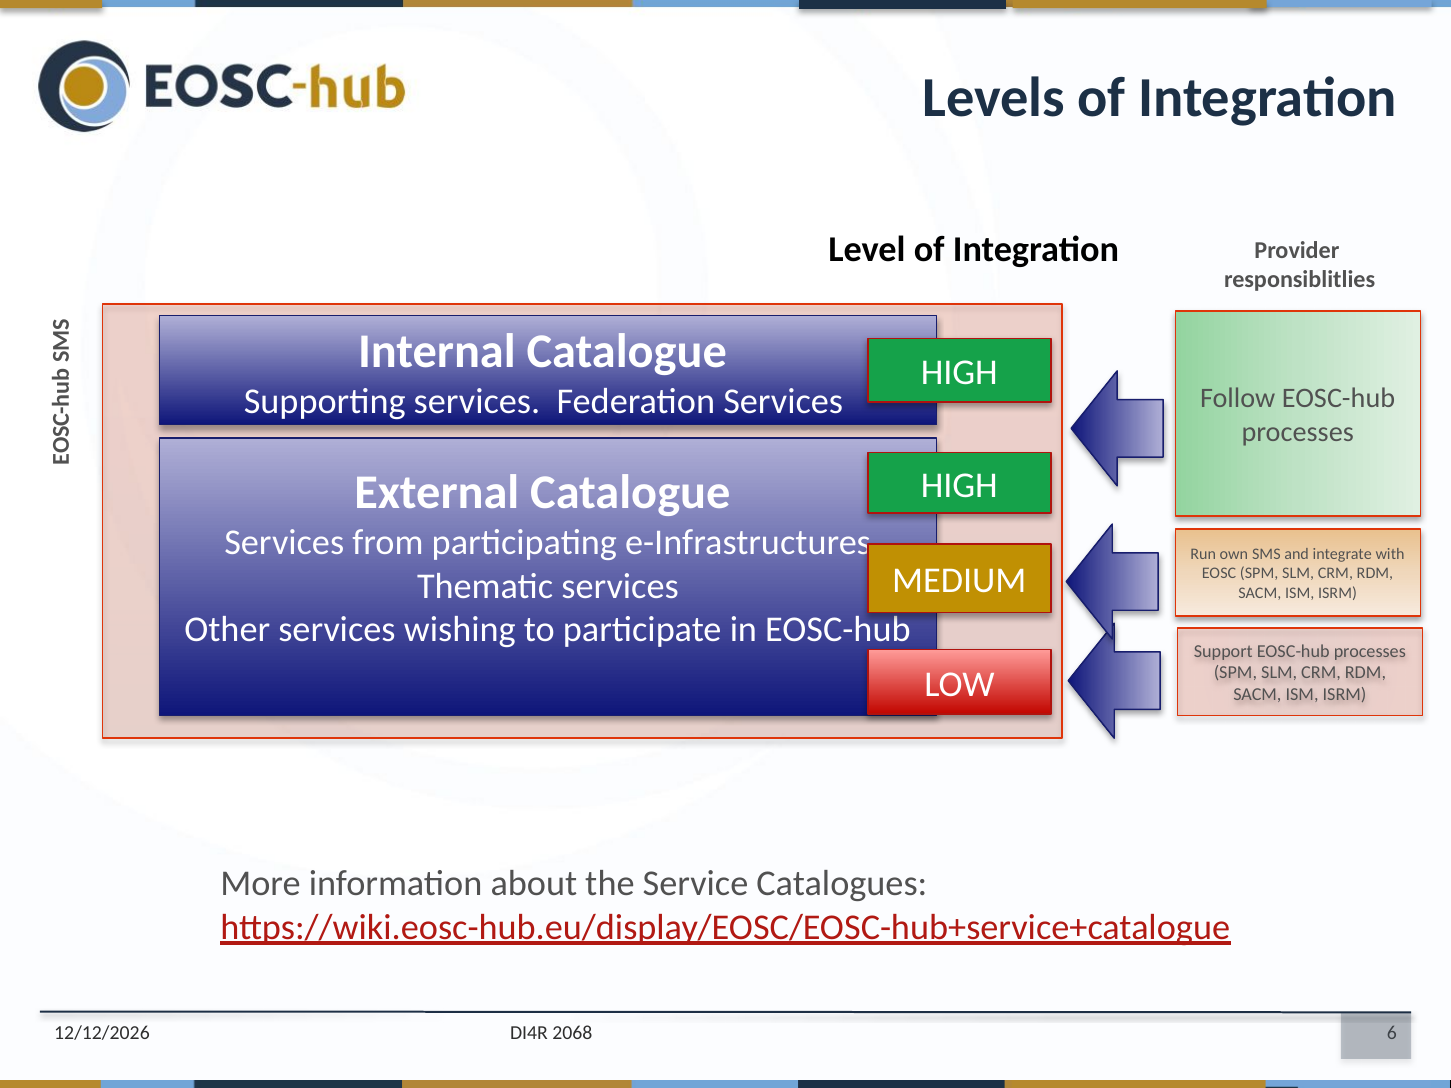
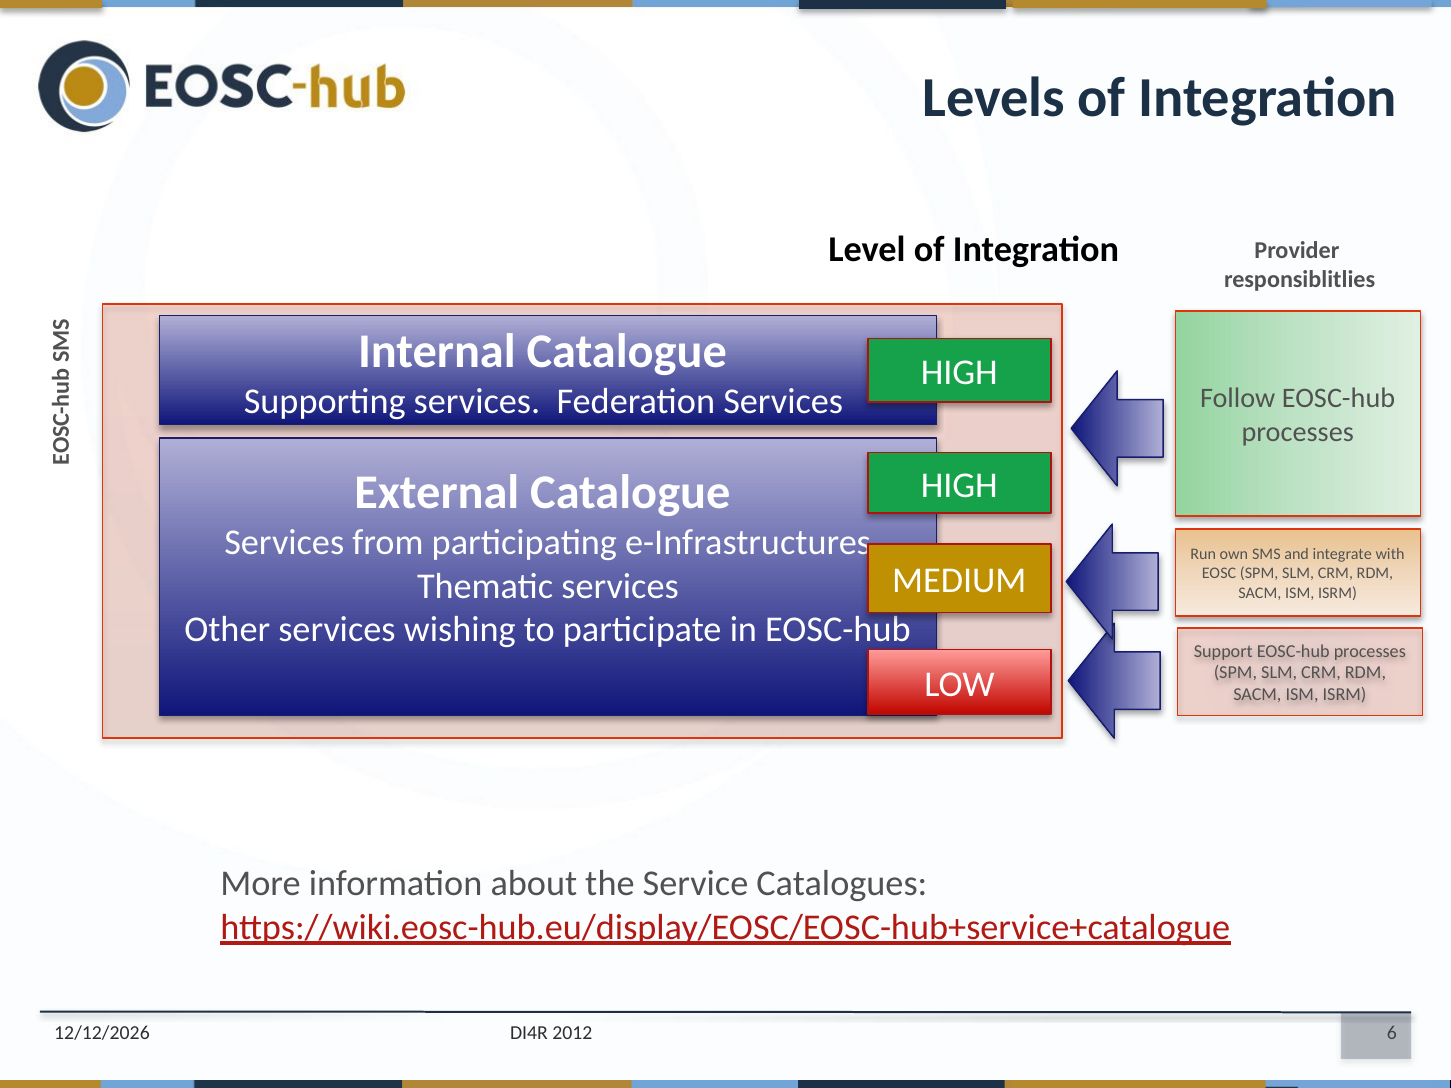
2068: 2068 -> 2012 (572, 1033)
